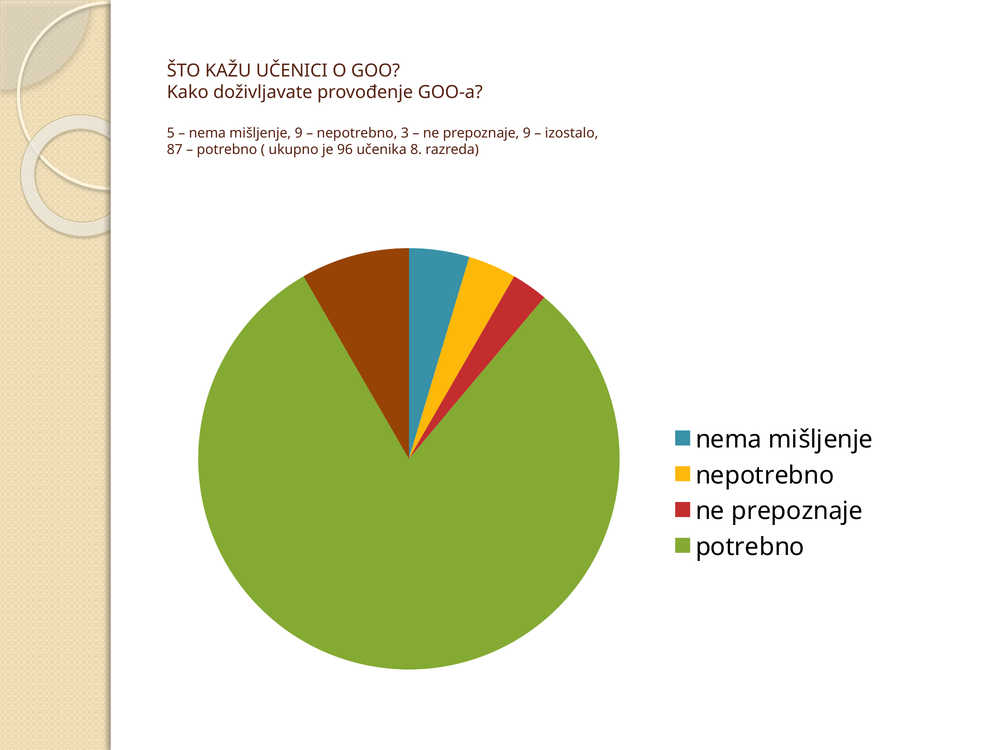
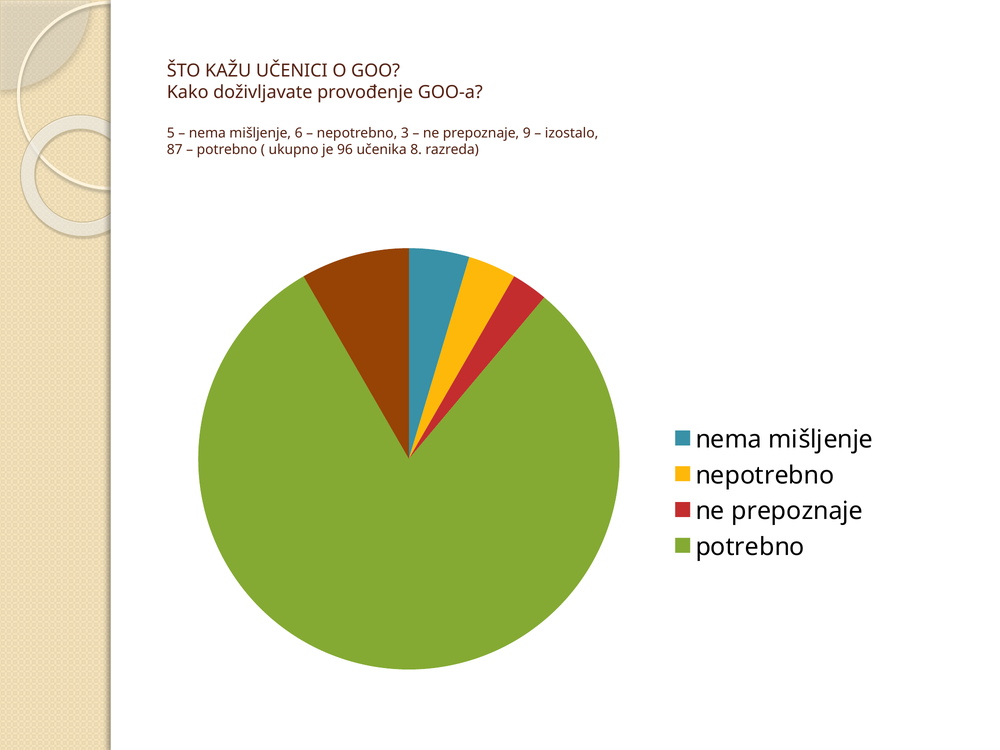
mišljenje 9: 9 -> 6 (299, 133)
